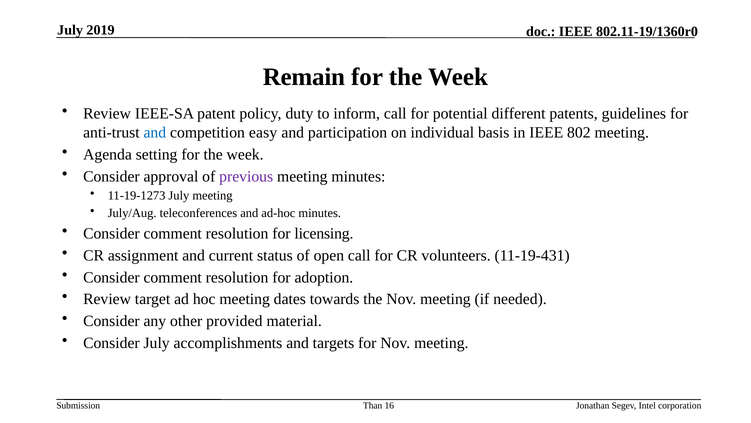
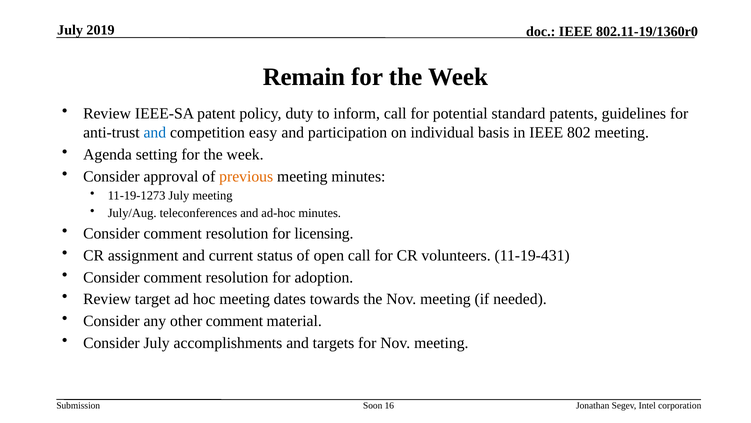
different: different -> standard (518, 114)
previous colour: purple -> orange (246, 176)
other provided: provided -> comment (234, 321)
Than: Than -> Soon (373, 405)
